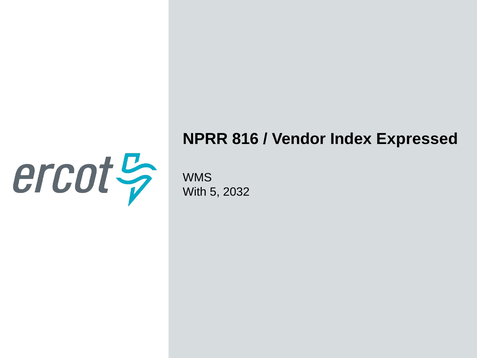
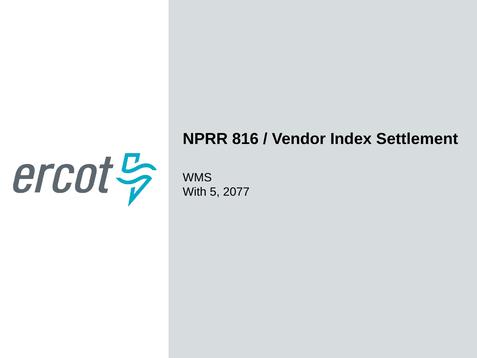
Expressed: Expressed -> Settlement (417, 139)
2032: 2032 -> 2077 (236, 192)
